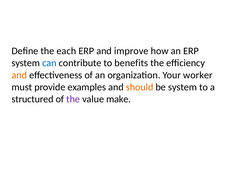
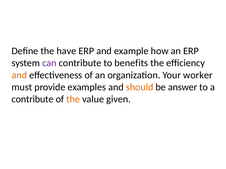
each: each -> have (66, 51)
improve: improve -> example (131, 51)
can colour: blue -> purple (49, 63)
be system: system -> answer (183, 87)
structured: structured -> contribute (33, 99)
the colour: purple -> orange (73, 99)
make: make -> given (118, 99)
